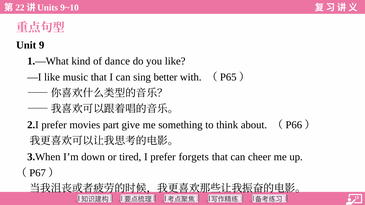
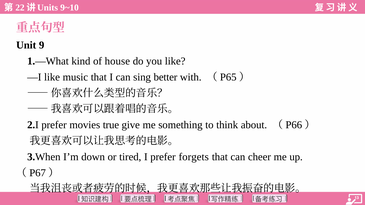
dance: dance -> house (117, 61)
part: part -> true (111, 125)
